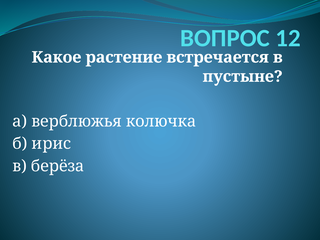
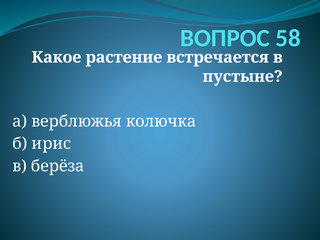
12: 12 -> 58 (288, 38)
